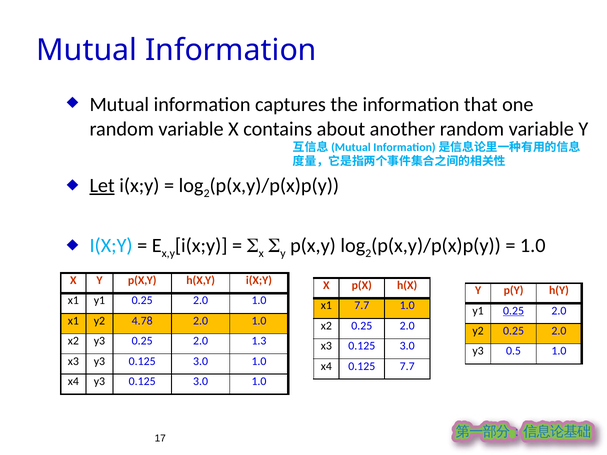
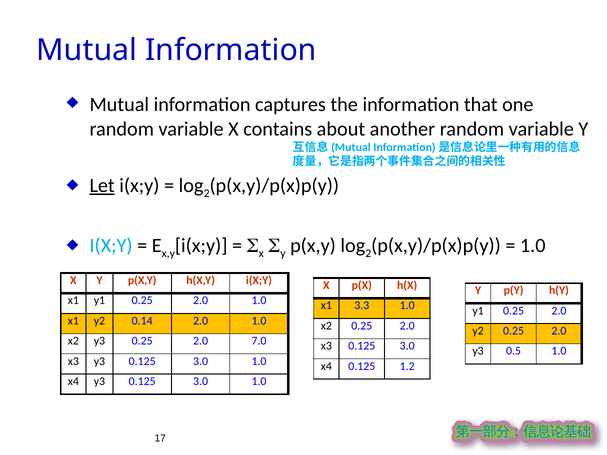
x1 7.7: 7.7 -> 3.3 (362, 306)
0.25 underline: present -> none (514, 311)
4.78: 4.78 -> 0.14 (142, 321)
1.3: 1.3 -> 7.0 (259, 341)
0.125 7.7: 7.7 -> 1.2 (407, 366)
